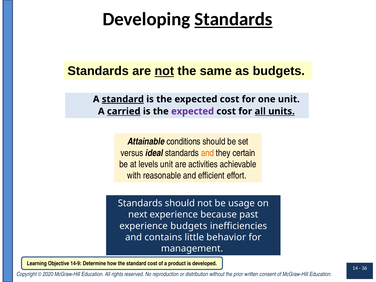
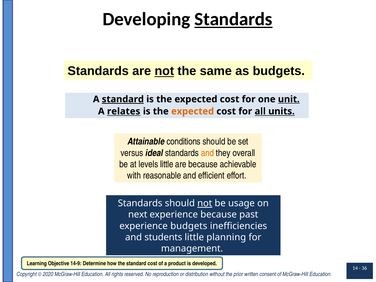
unit underline: none -> present (289, 99)
carried: carried -> relates (124, 111)
expected colour: purple -> orange (193, 111)
certain: certain -> overall (244, 153)
levels unit: unit -> little (167, 164)
are activities: activities -> because (203, 164)
not underline: none -> present (205, 203)
contains: contains -> students (163, 237)
behavior: behavior -> planning (226, 237)
